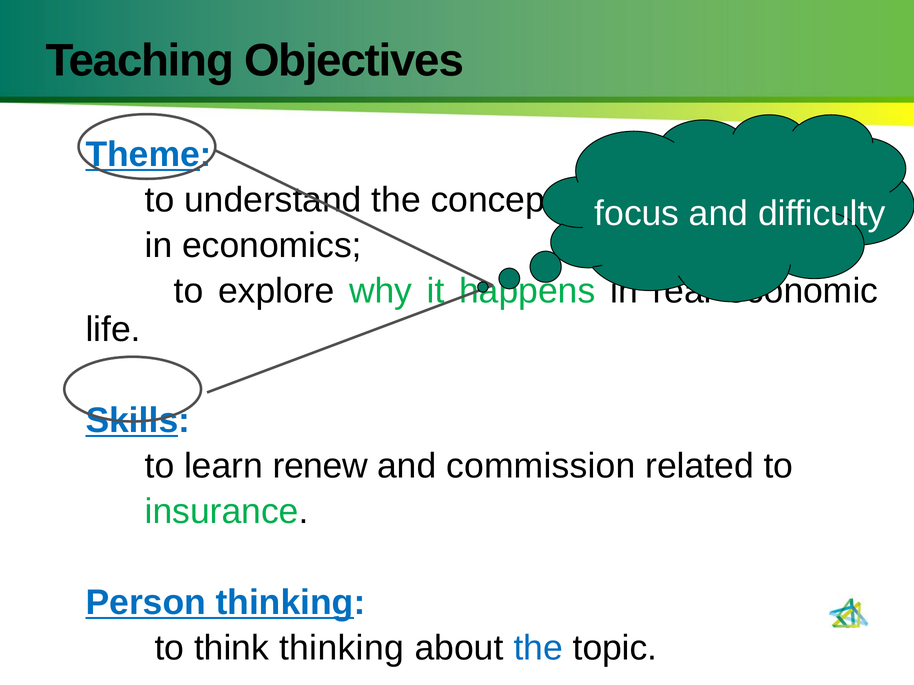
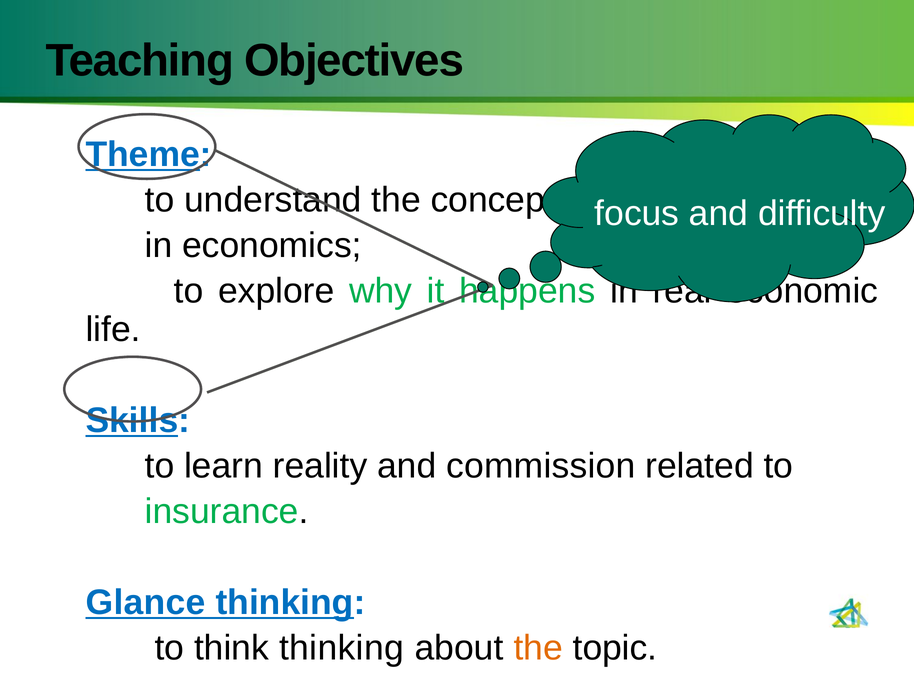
renew: renew -> reality (320, 466)
Person: Person -> Glance (146, 603)
the colour: blue -> orange (538, 648)
